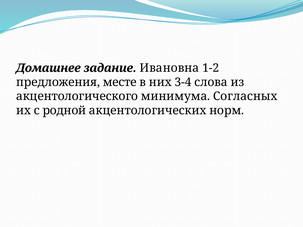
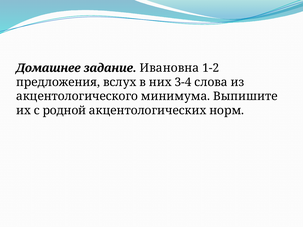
месте: месте -> вслух (120, 82)
Согласных: Согласных -> Выпишите (245, 96)
